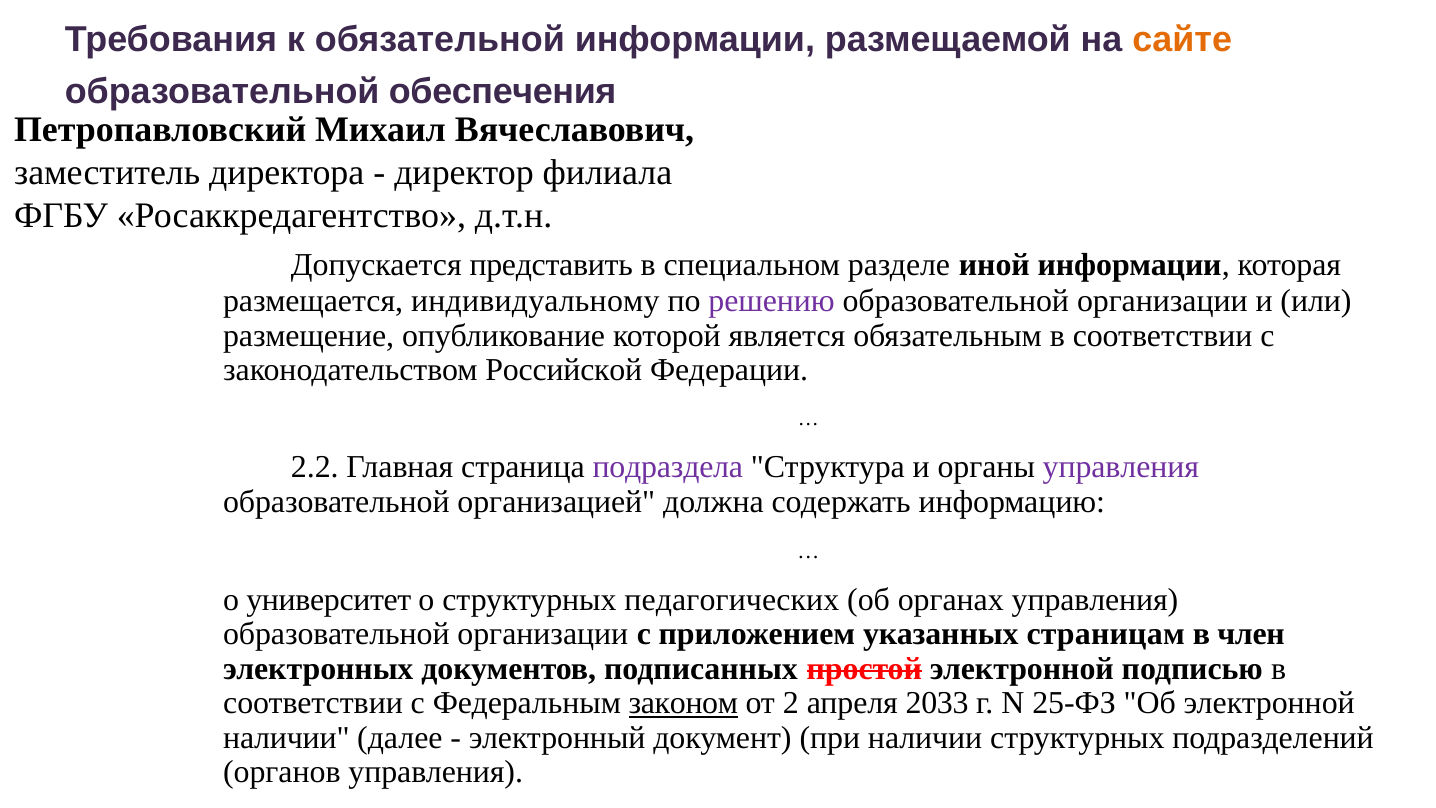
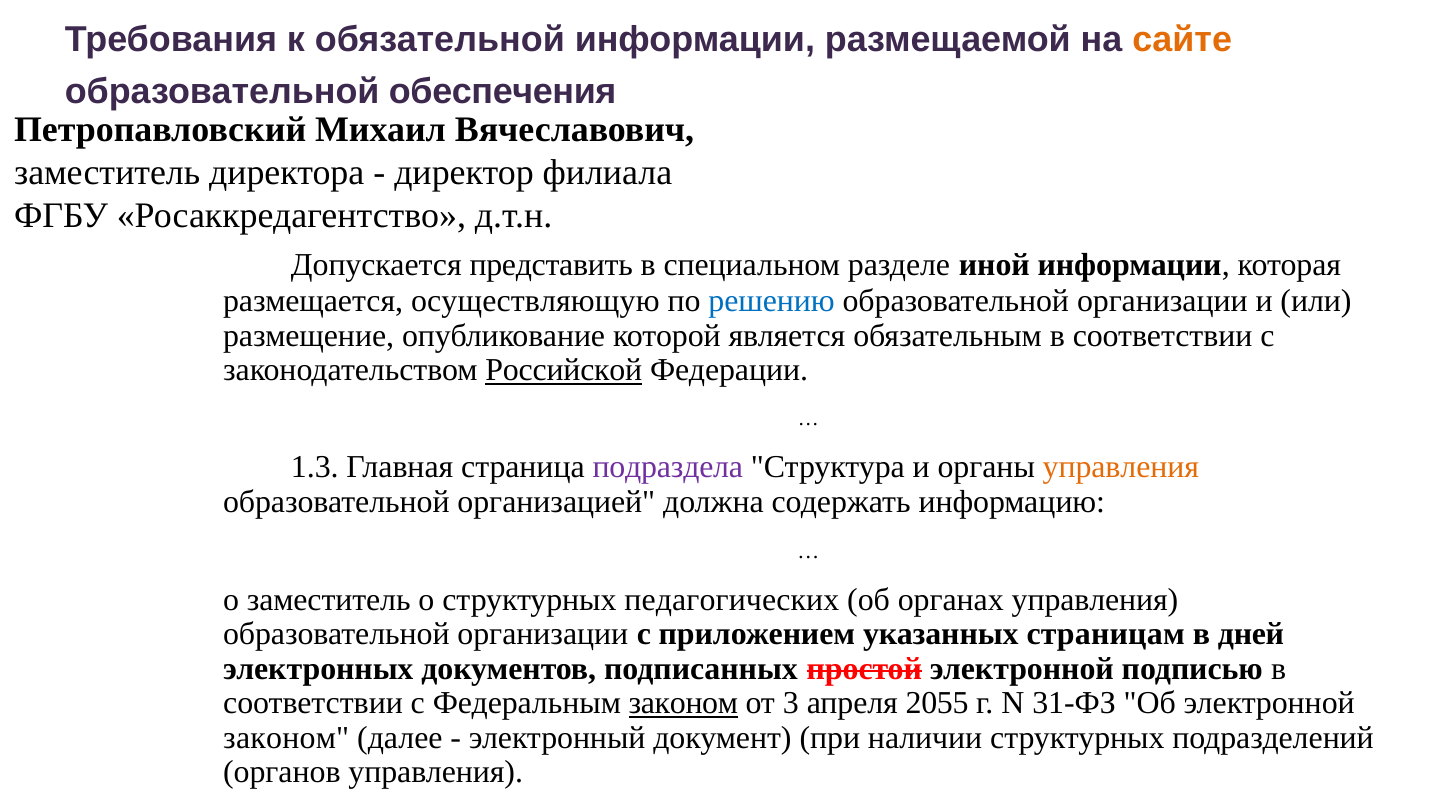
индивидуальному: индивидуальному -> осуществляющую (535, 301)
решению colour: purple -> blue (772, 301)
Российской underline: none -> present (564, 370)
2.2: 2.2 -> 1.3 (315, 467)
управления colour: purple -> orange (1121, 467)
о университет: университет -> заместитель (329, 600)
член: член -> дней (1251, 634)
2: 2 -> 3 (791, 703)
2033: 2033 -> 2055 (937, 703)
25-ФЗ: 25-ФЗ -> 31-ФЗ (1074, 703)
наличии: наличии -> законом (286, 737)
